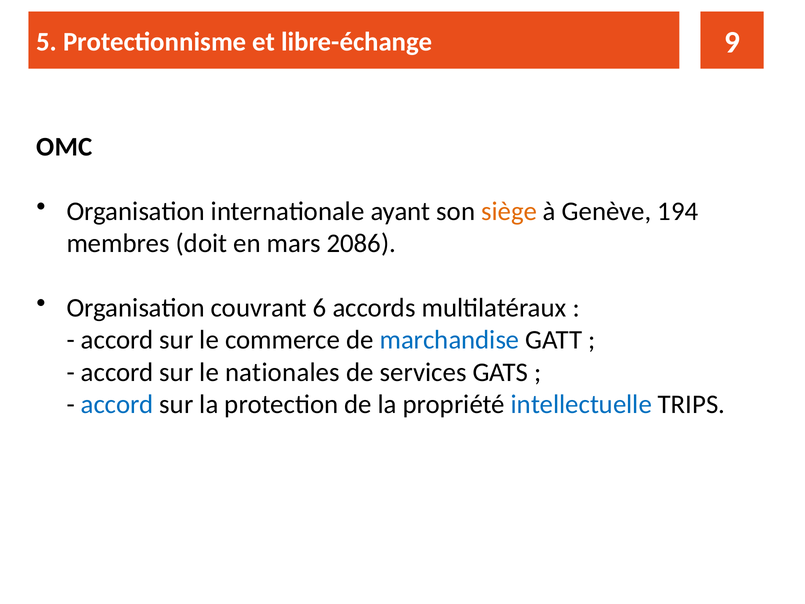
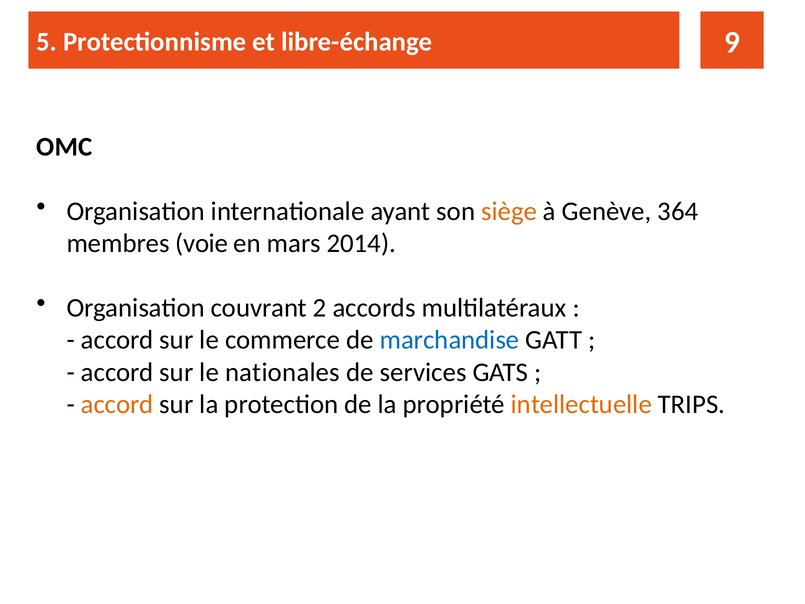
194: 194 -> 364 (678, 211)
doit: doit -> voie (202, 243)
2086: 2086 -> 2014 (361, 243)
6: 6 -> 2 (320, 308)
accord colour: blue -> orange (117, 404)
intellectuelle colour: blue -> orange (581, 404)
